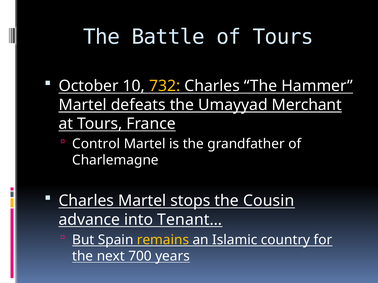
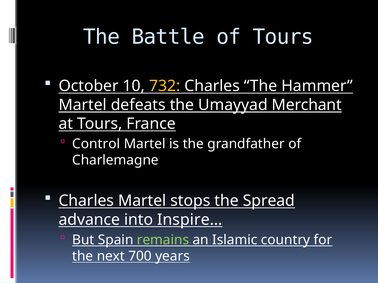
Cousin: Cousin -> Spread (269, 201)
Tenant…: Tenant… -> Inspire… (190, 220)
remains colour: yellow -> light green (163, 240)
